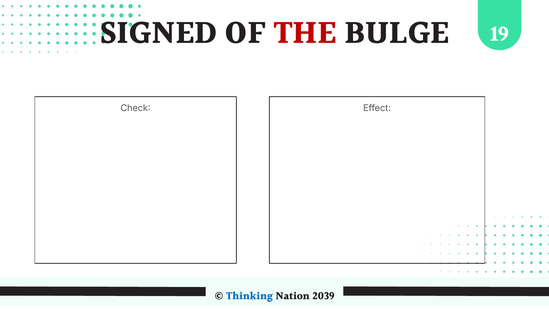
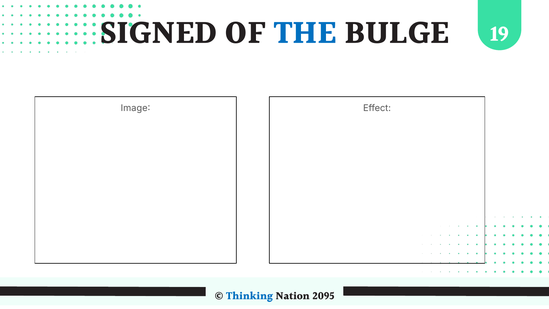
THE colour: red -> blue (305, 34)
Check: Check -> Image (135, 108)
2039: 2039 -> 2095 (323, 296)
